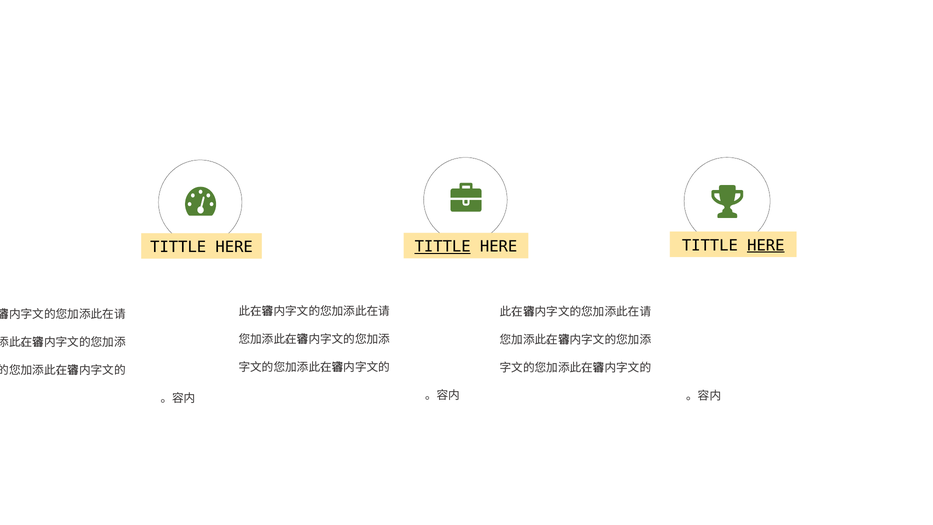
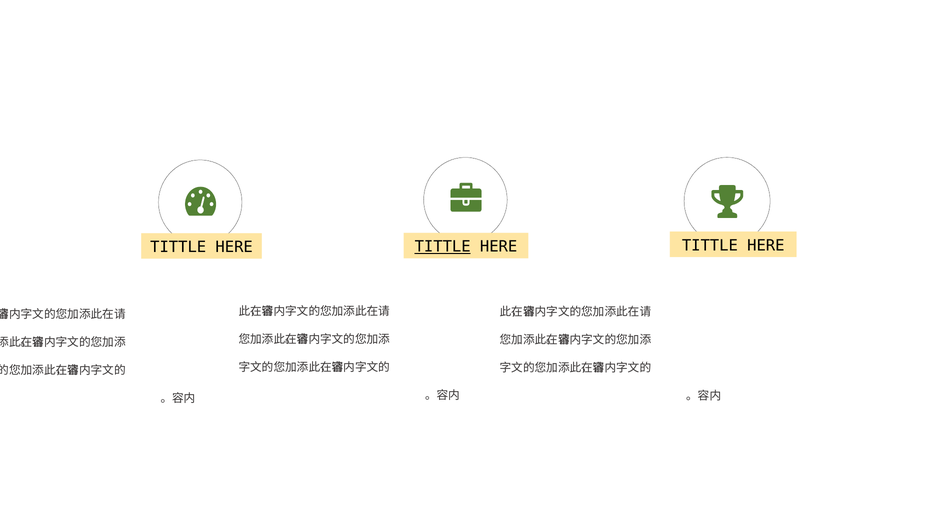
HERE underline: present -> none (766, 245)
